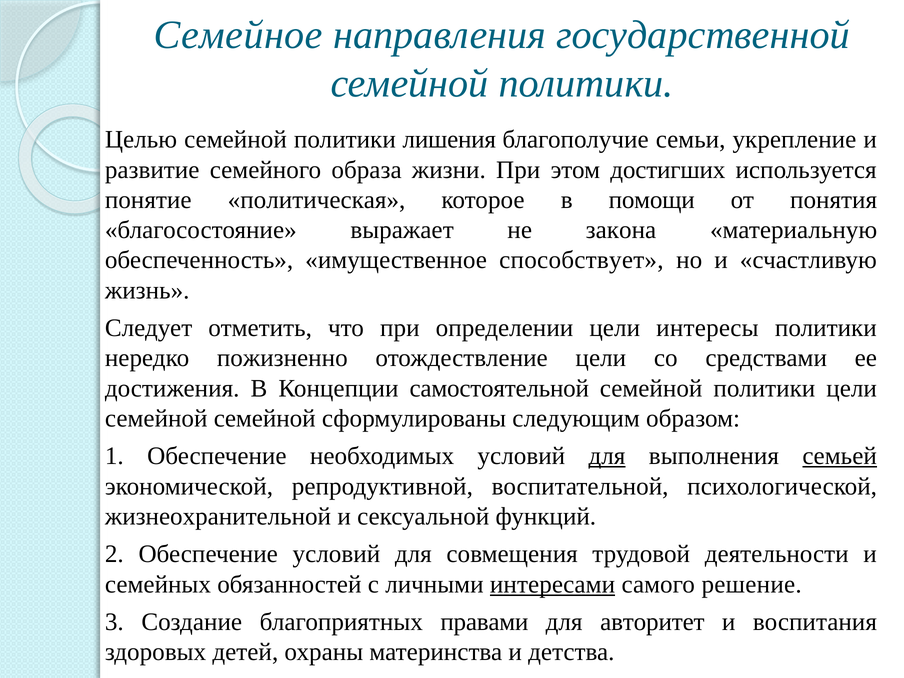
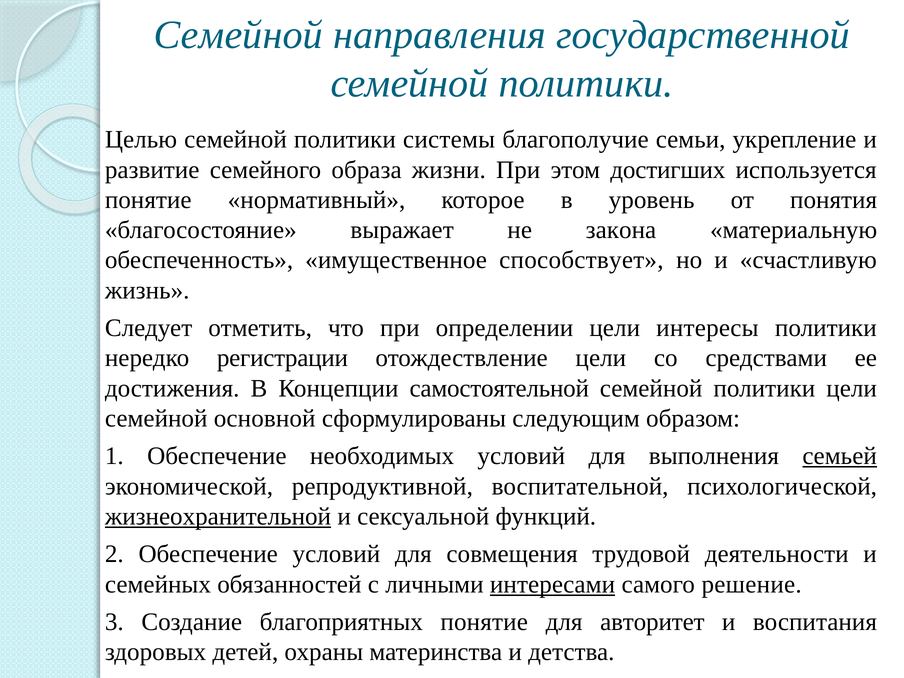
Семейное: Семейное -> Семейной (238, 35)
лишения: лишения -> системы (449, 140)
политическая: политическая -> нормативный (317, 200)
помощи: помощи -> уровень (652, 200)
пожизненно: пожизненно -> регистрации (282, 358)
семейной семейной: семейной -> основной (265, 418)
для underline: present -> none (607, 456)
жизнеохранительной underline: none -> present (218, 516)
благоприятных правами: правами -> понятие (484, 622)
